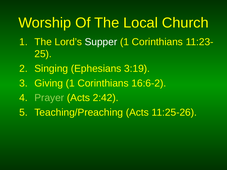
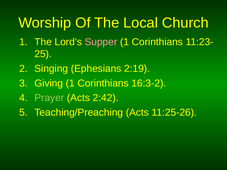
Supper colour: white -> pink (101, 42)
3:19: 3:19 -> 2:19 (137, 69)
16:6-2: 16:6-2 -> 16:3-2 (149, 83)
